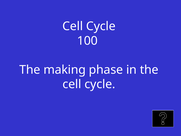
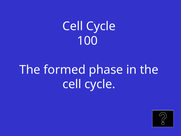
making: making -> formed (65, 70)
